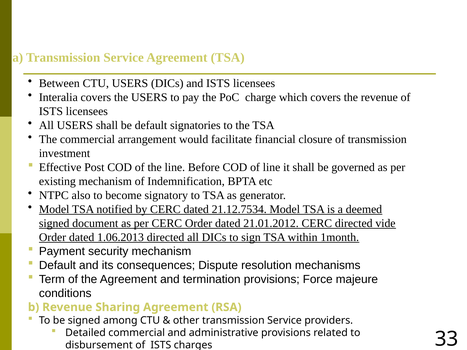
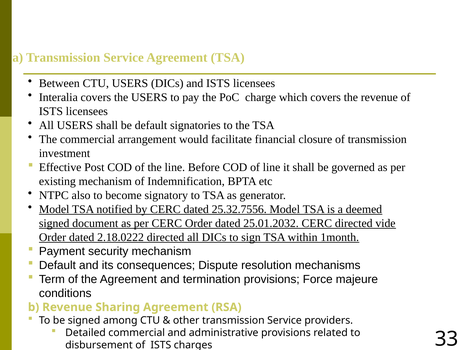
21.12.7534: 21.12.7534 -> 25.32.7556 (239, 209)
21.01.2012: 21.01.2012 -> 25.01.2032 (271, 223)
1.06.2013: 1.06.2013 -> 2.18.0222 (121, 237)
